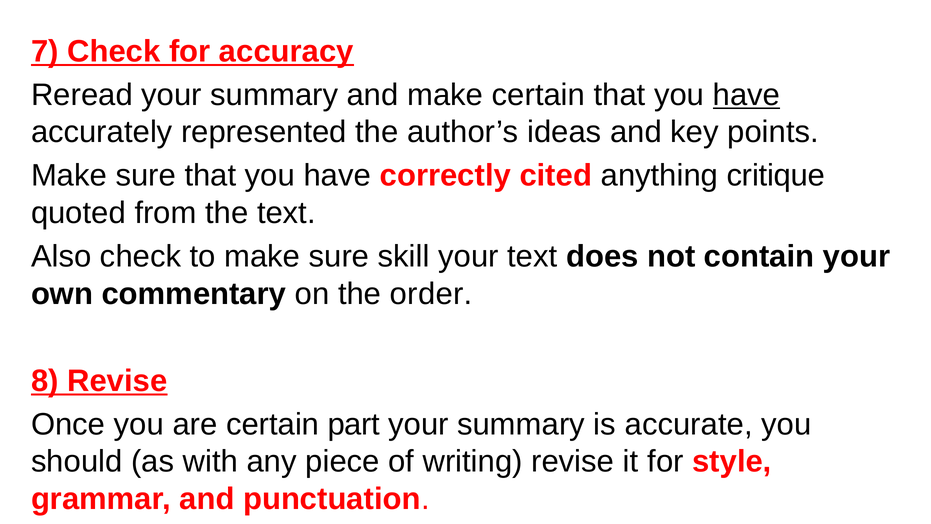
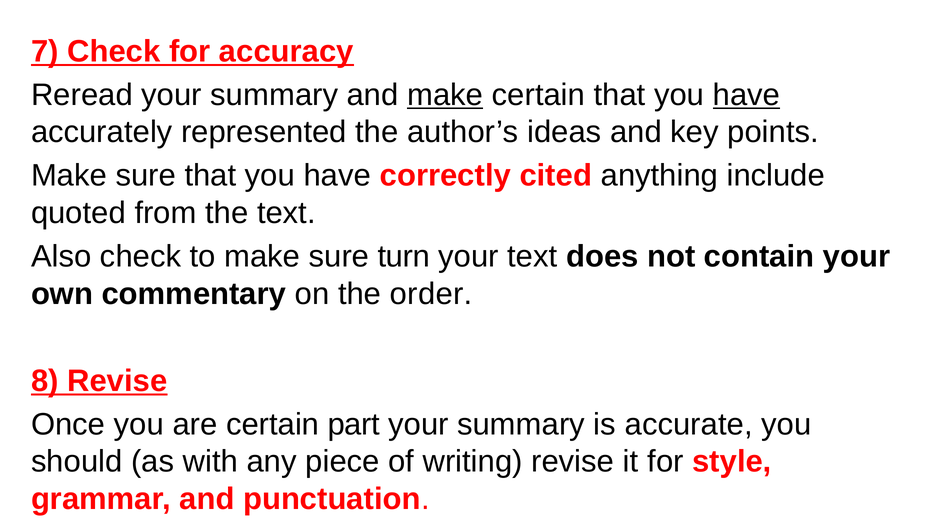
make underline: none -> present (445, 95)
critique: critique -> include (776, 176)
skill: skill -> turn (404, 256)
